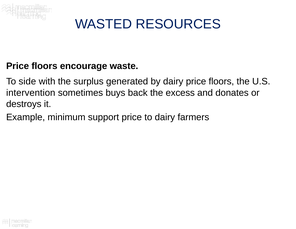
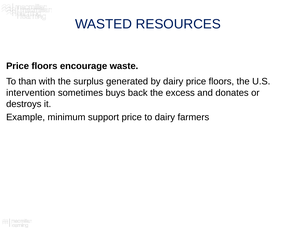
side: side -> than (27, 81)
